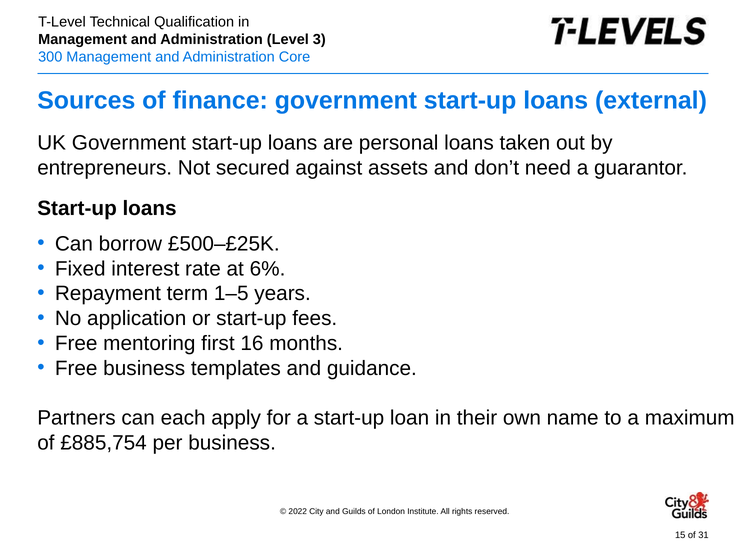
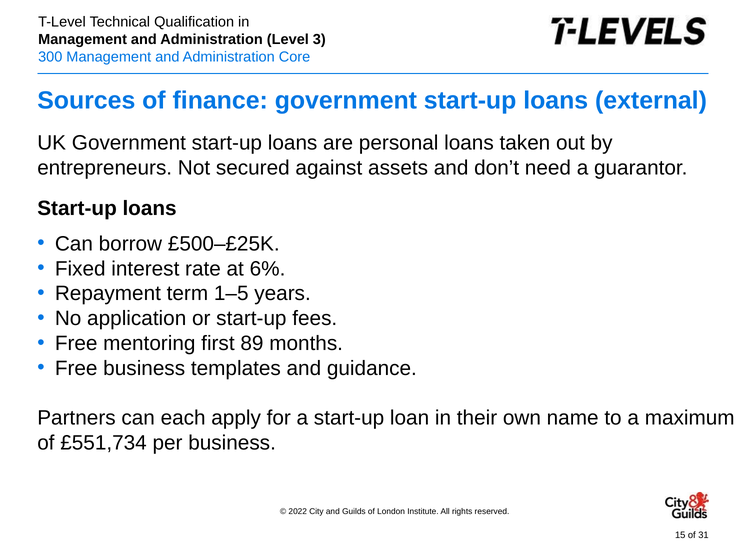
16: 16 -> 89 (252, 343)
£885,754: £885,754 -> £551,734 (104, 443)
